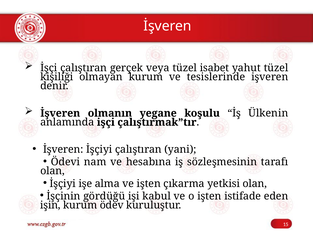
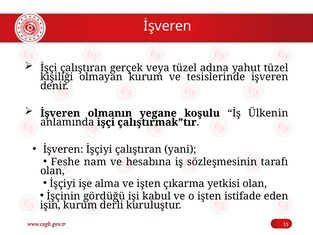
isabet: isabet -> adına (214, 68)
Ödevi: Ödevi -> Feshe (65, 162)
ödev: ödev -> derli (112, 205)
